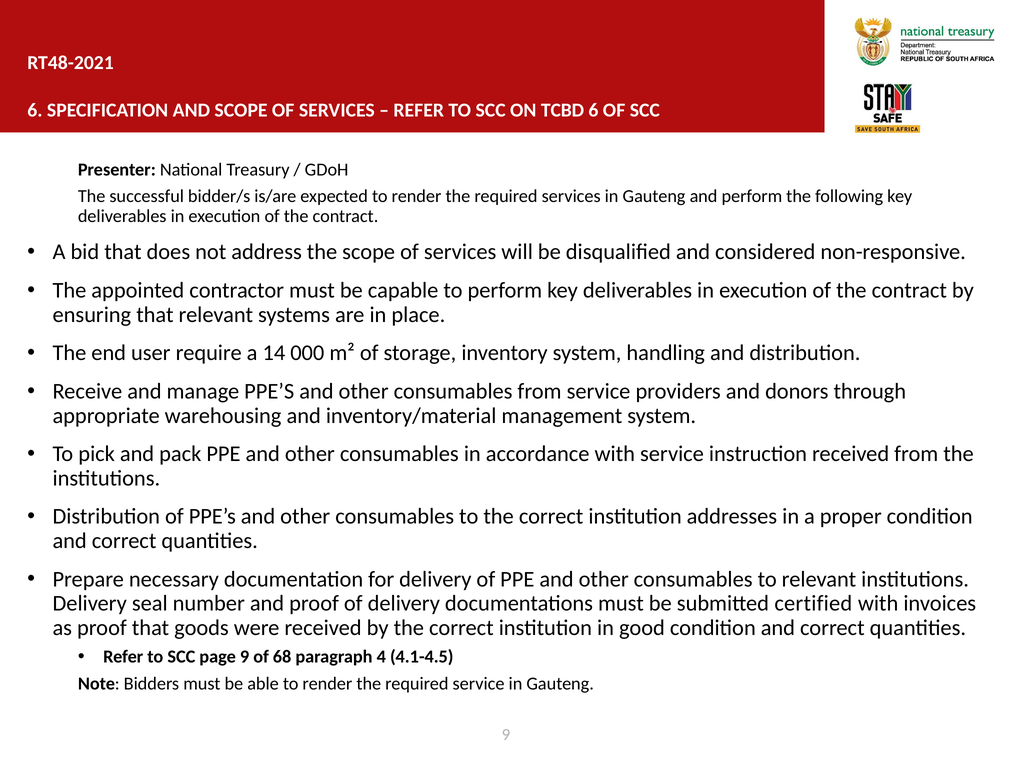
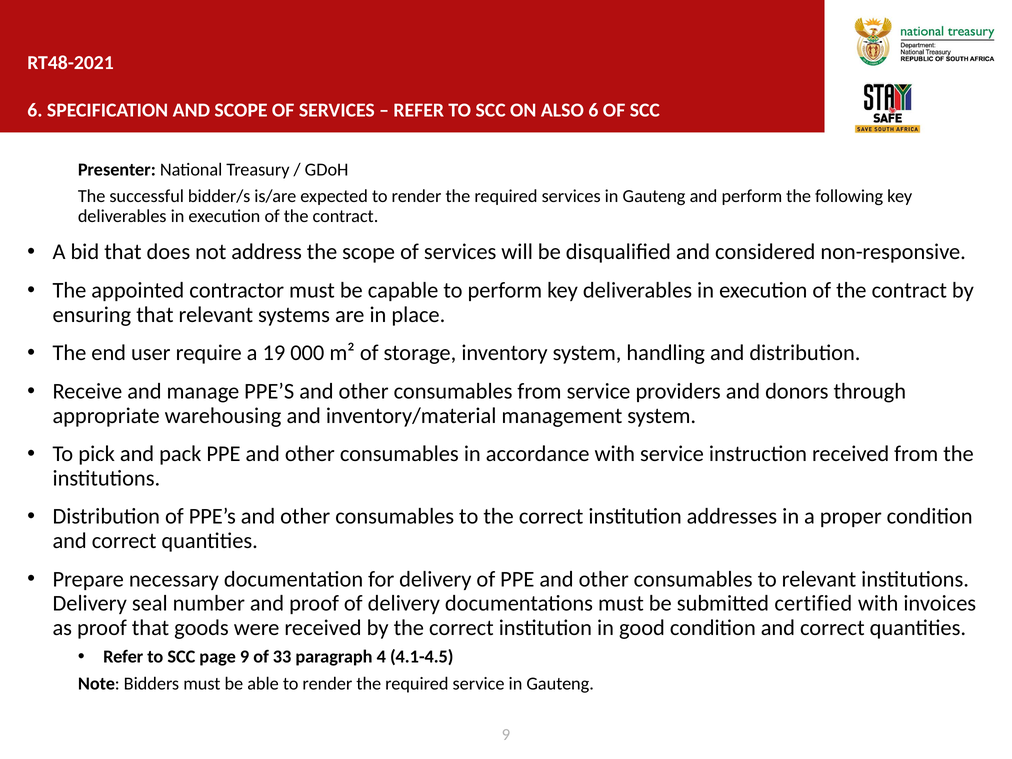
TCBD: TCBD -> ALSO (562, 110)
14: 14 -> 19 (274, 353)
68: 68 -> 33 (282, 657)
